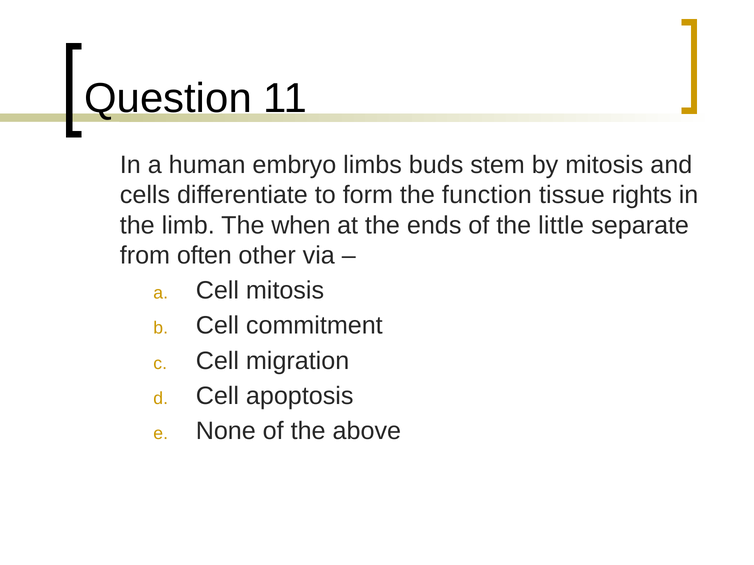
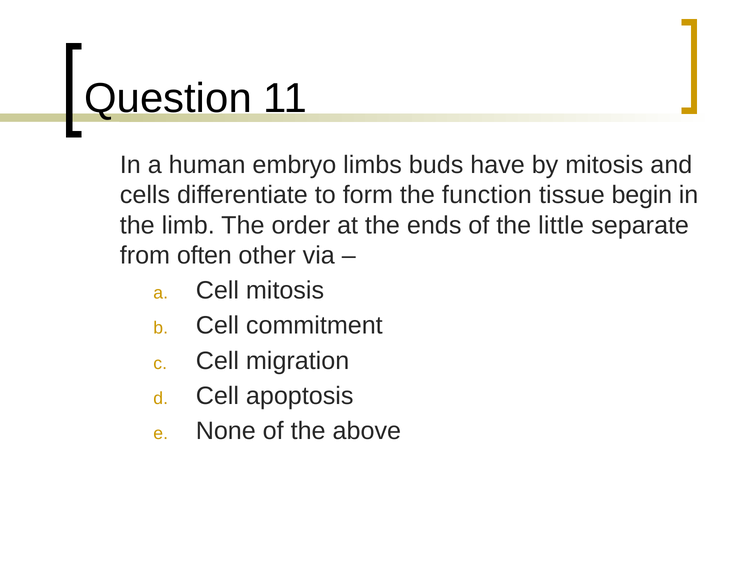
stem: stem -> have (498, 165)
rights: rights -> begin (642, 195)
when: when -> order (301, 225)
